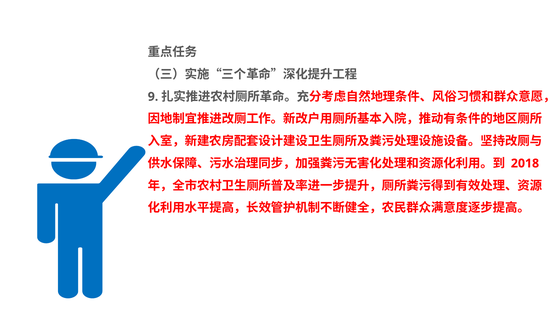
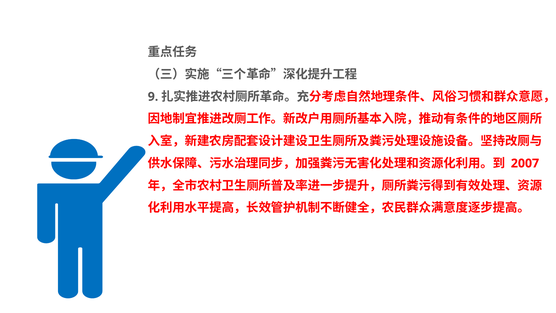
2018: 2018 -> 2007 (525, 163)
